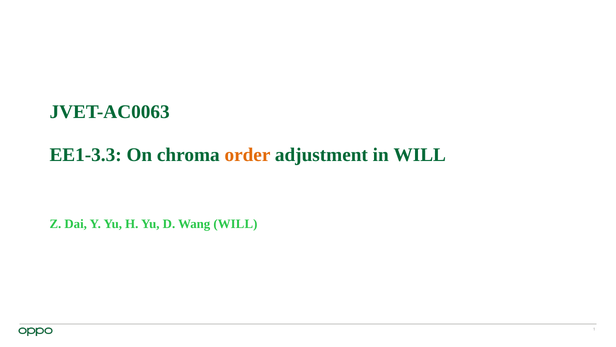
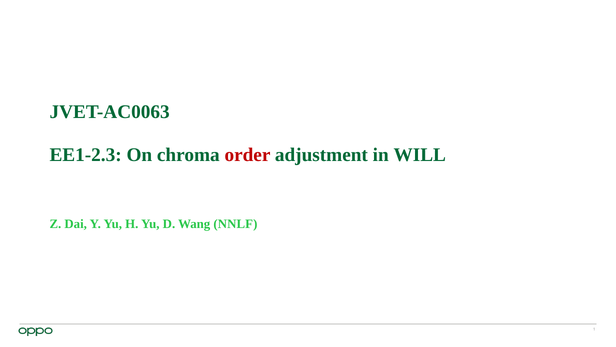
EE1-3.3: EE1-3.3 -> EE1-2.3 (86, 154)
order colour: orange -> red (247, 154)
Wang WILL: WILL -> NNLF (235, 224)
